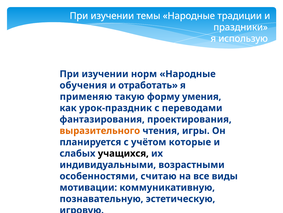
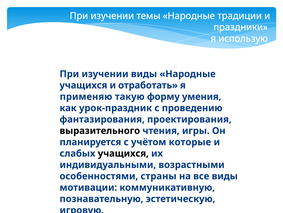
изучении норм: норм -> виды (144, 74)
обучения: обучения -> учащихся (83, 85)
переводами: переводами -> проведению (192, 108)
выразительного colour: orange -> black (100, 130)
считаю: считаю -> страны (159, 176)
